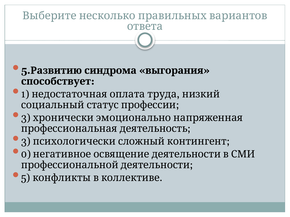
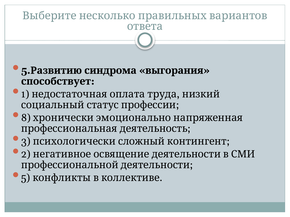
3: 3 -> 8 (26, 118)
0: 0 -> 2 (26, 155)
